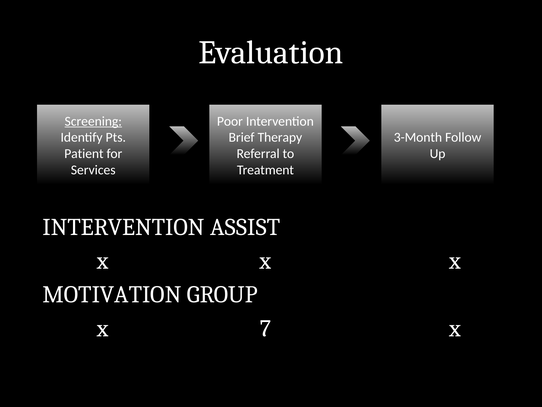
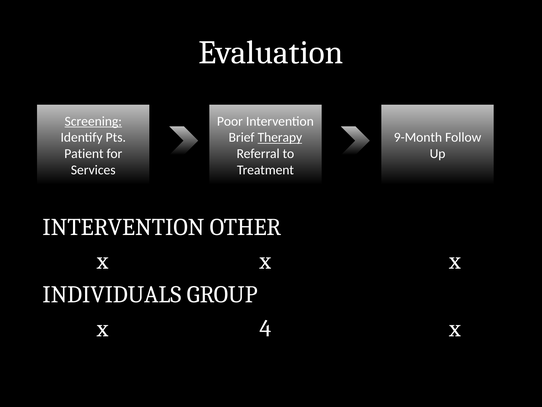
Therapy underline: none -> present (280, 137)
3-Month: 3-Month -> 9-Month (418, 137)
ASSIST: ASSIST -> OTHER (245, 227)
MOTIVATION: MOTIVATION -> INDIVIDUALS (112, 294)
7: 7 -> 4 (265, 328)
